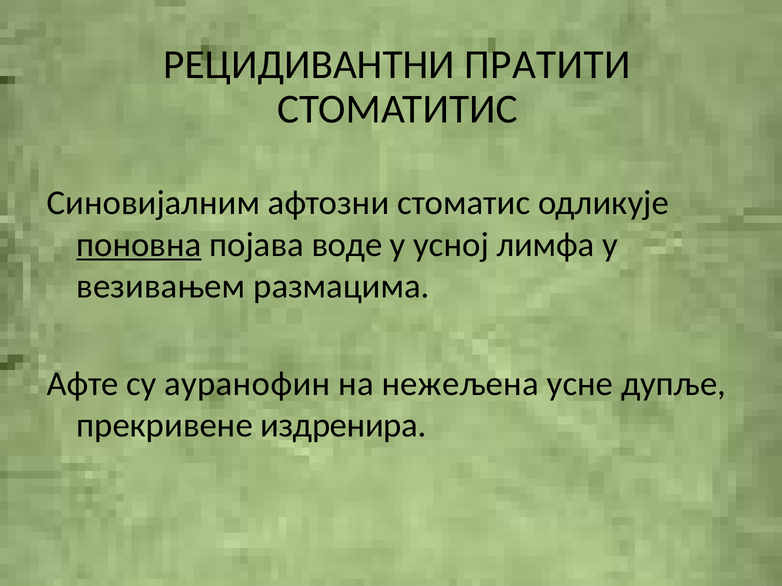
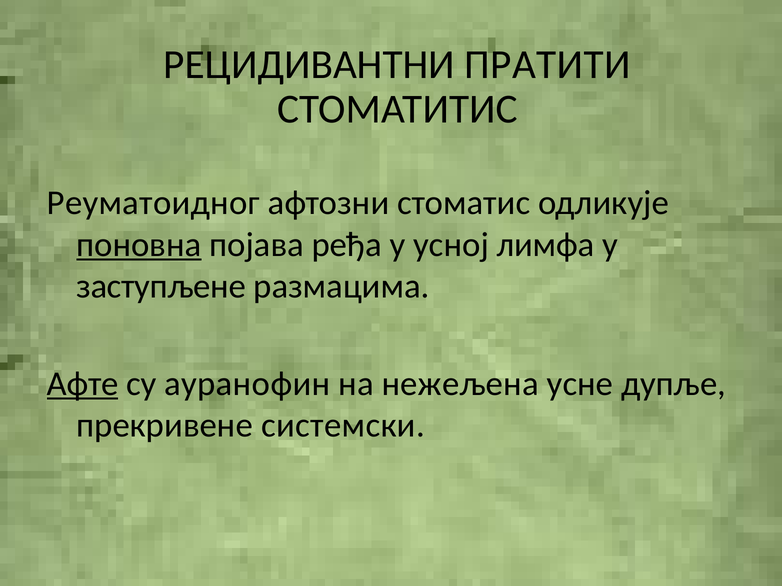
Синовијалним: Синовијалним -> Реуматоидног (153, 203)
воде: воде -> ређа (347, 245)
везивањем: везивањем -> заступљене (161, 287)
Афте underline: none -> present (83, 384)
издренира: издренира -> системски (343, 426)
